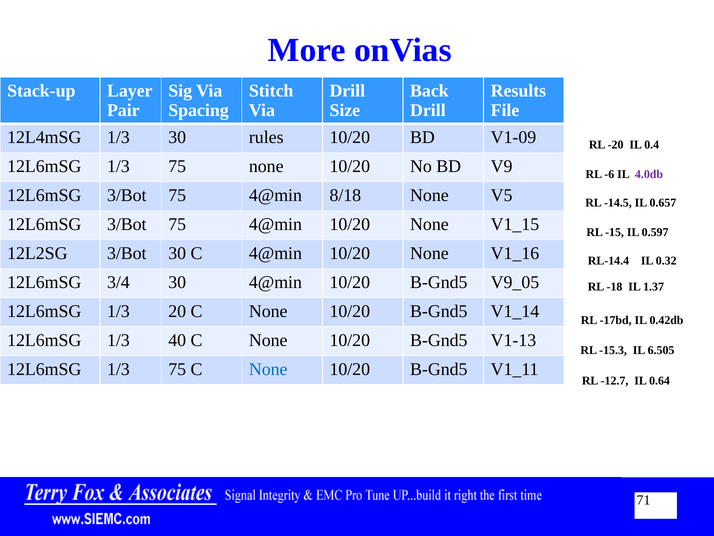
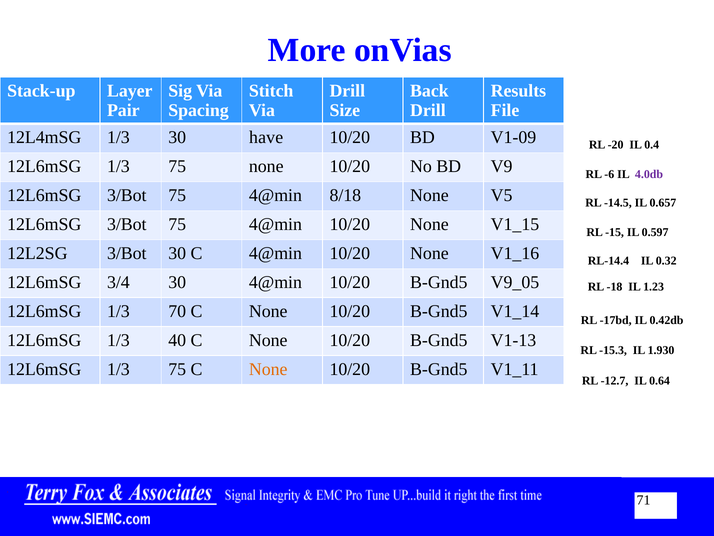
rules: rules -> have (266, 137)
1.37: 1.37 -> 1.23 (654, 287)
20: 20 -> 70 (177, 311)
6.505: 6.505 -> 1.930 (661, 350)
None colour: blue -> orange (268, 369)
